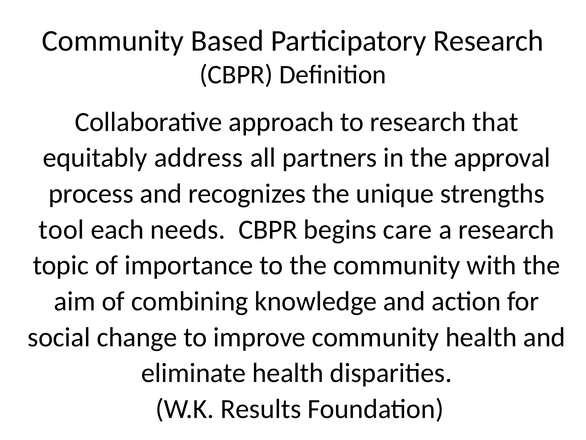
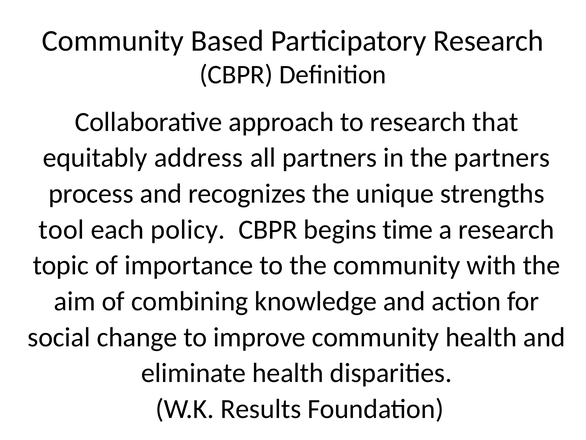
the approval: approval -> partners (502, 158)
needs: needs -> policy (188, 229)
care: care -> time (408, 229)
